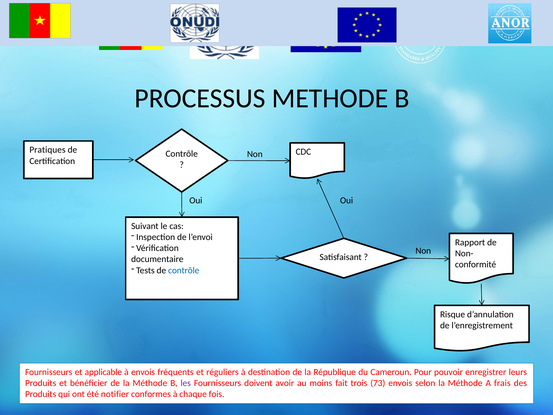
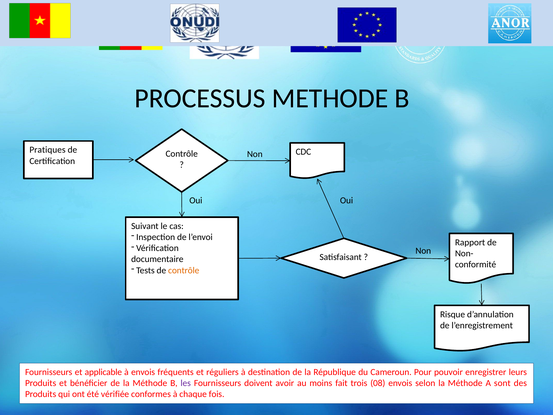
contrôle colour: blue -> orange (184, 270)
73: 73 -> 08 (378, 383)
frais: frais -> sont (502, 383)
notifier: notifier -> vérifiée (115, 394)
